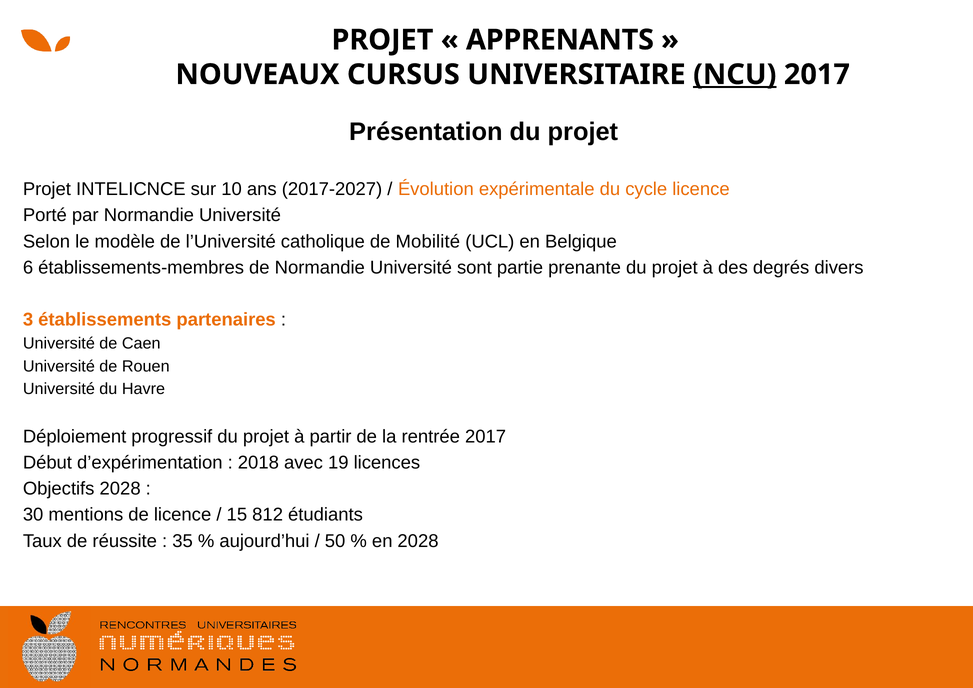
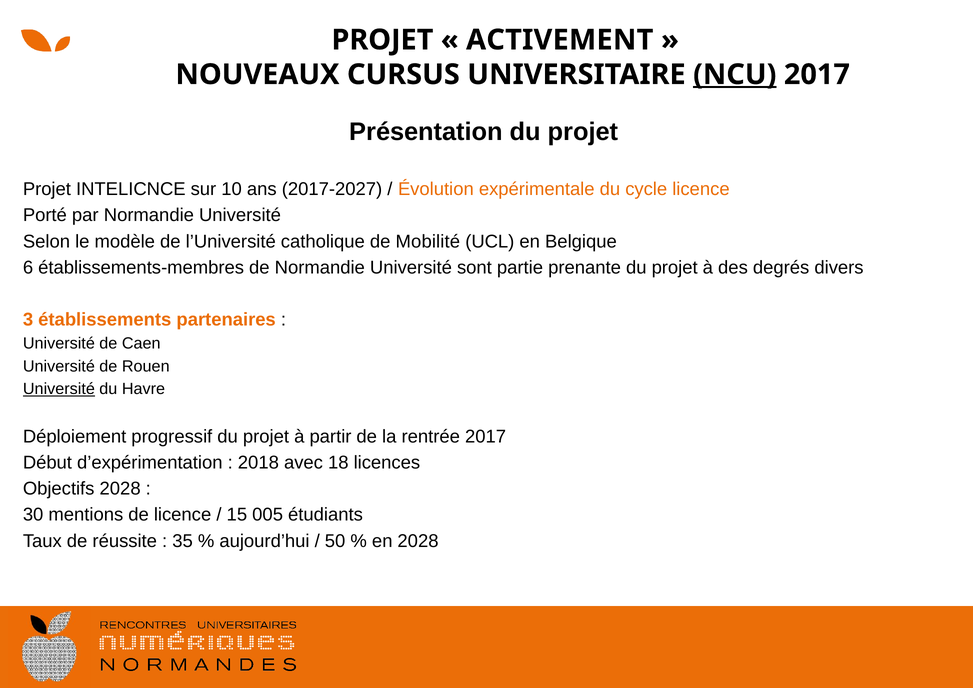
APPRENANTS: APPRENANTS -> ACTIVEMENT (560, 40)
Université underline: none -> present (59, 389)
19: 19 -> 18 (338, 463)
812: 812 -> 005 (268, 515)
